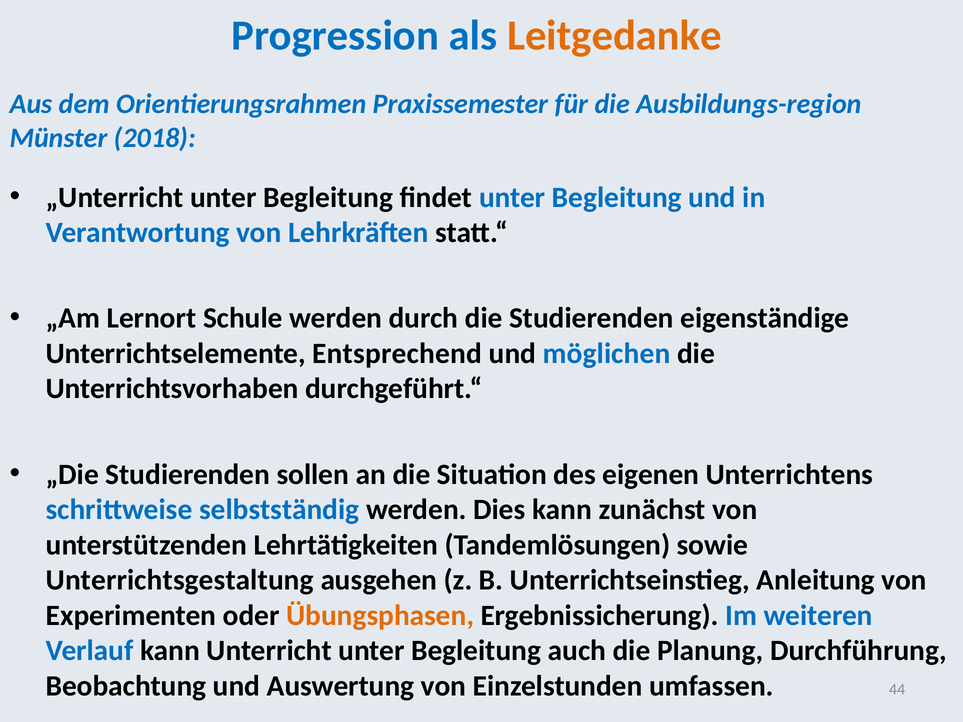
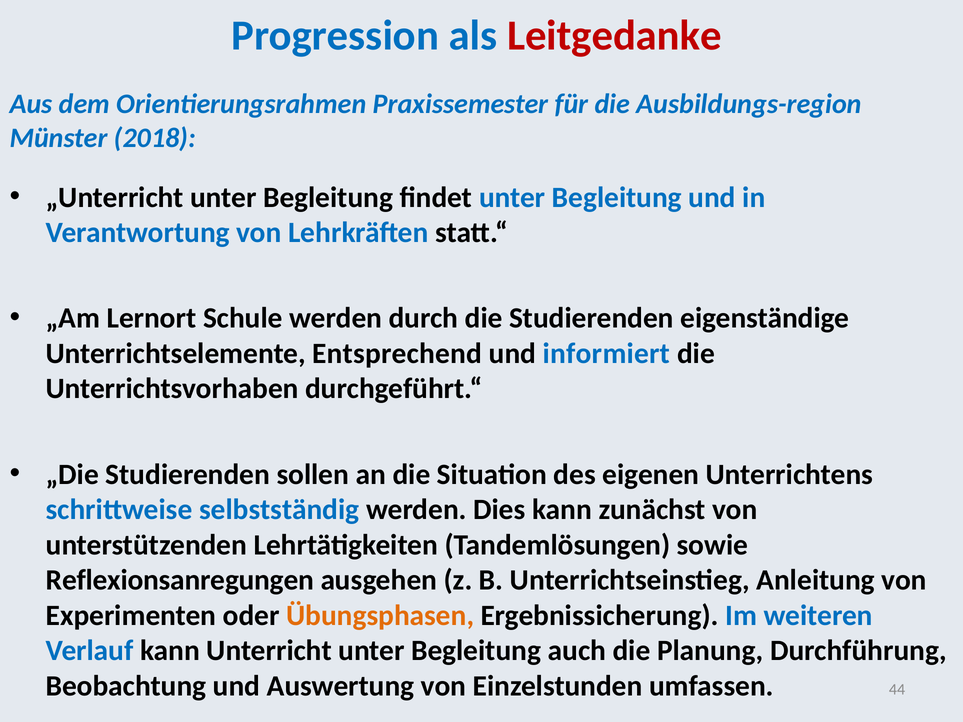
Leitgedanke colour: orange -> red (614, 36)
möglichen: möglichen -> informiert (607, 354)
Unterrichtsgestaltung: Unterrichtsgestaltung -> Reflexionsanregungen (180, 580)
